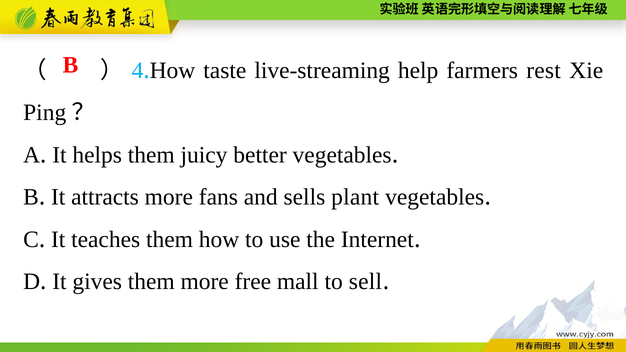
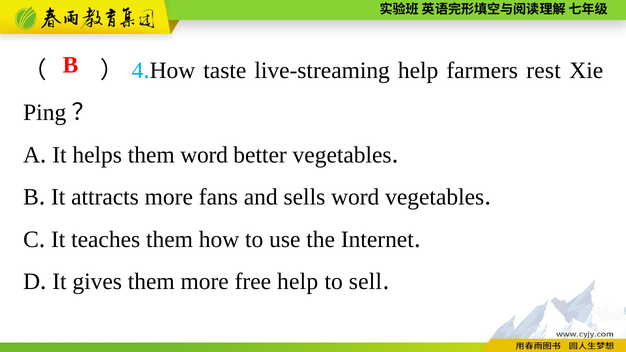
them juicy: juicy -> word (204, 155)
sells plant: plant -> word (355, 197)
free mall: mall -> help (298, 282)
